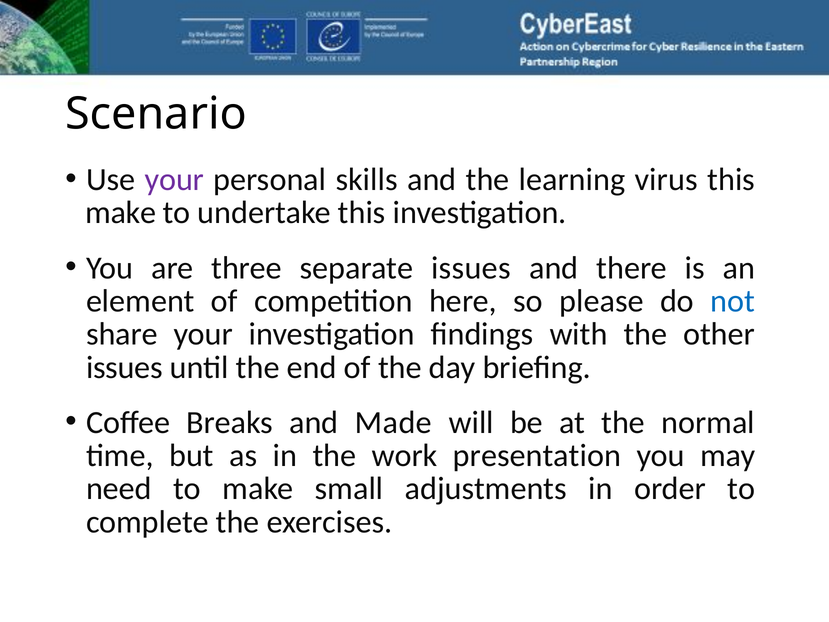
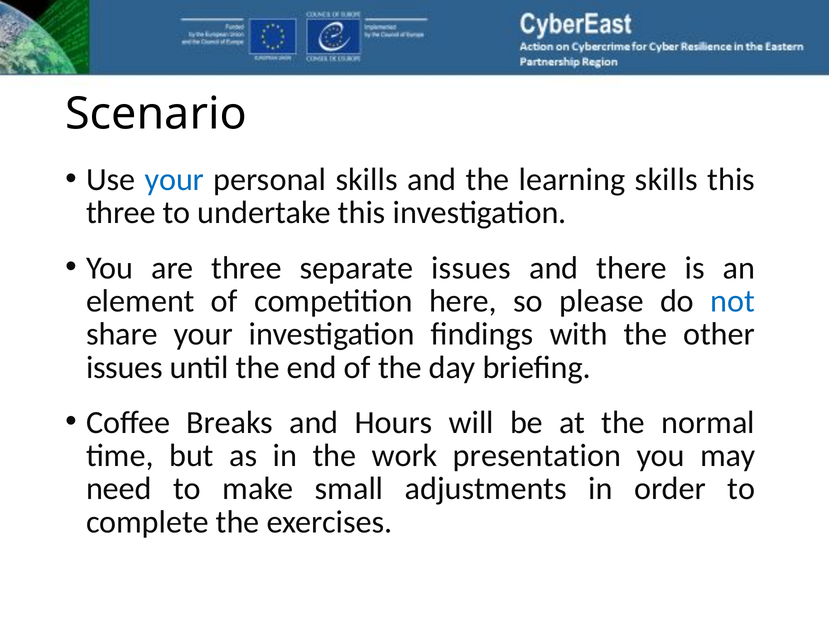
your colour: purple -> blue (174, 180)
learning virus: virus -> skills (666, 180)
make: make -> three (121, 213)
Made: Made -> Hours (393, 422)
